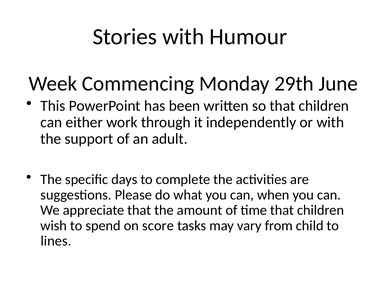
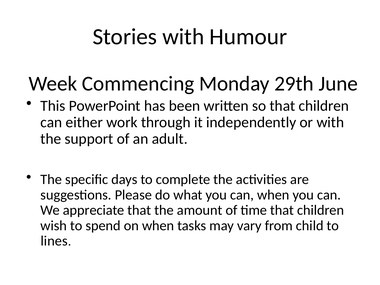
on score: score -> when (158, 226)
